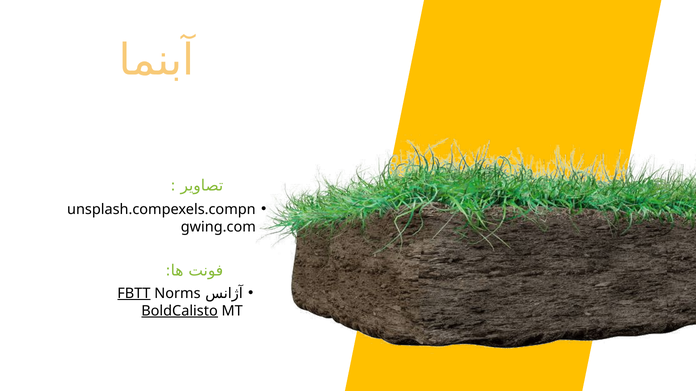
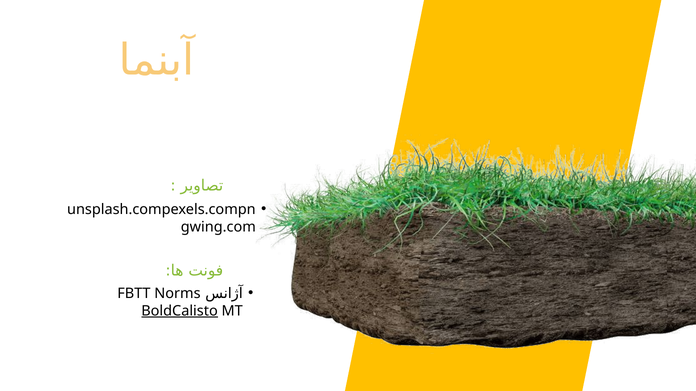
FBTT underline: present -> none (134, 294)
